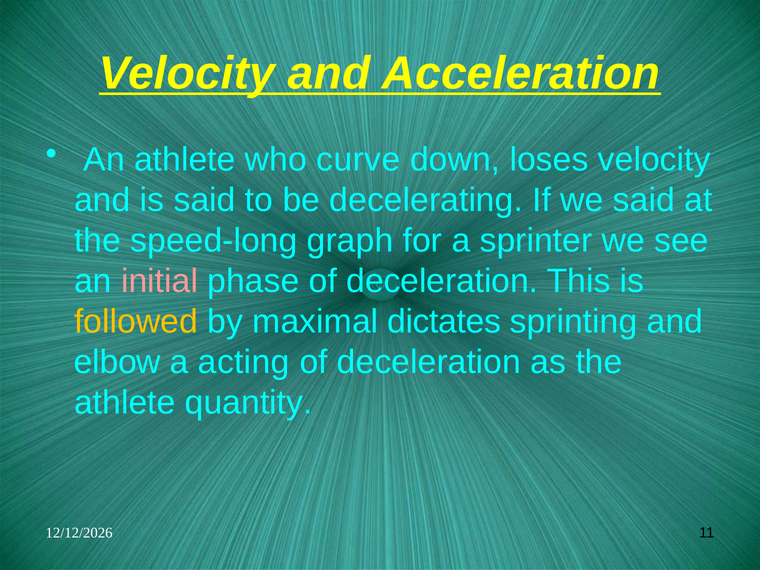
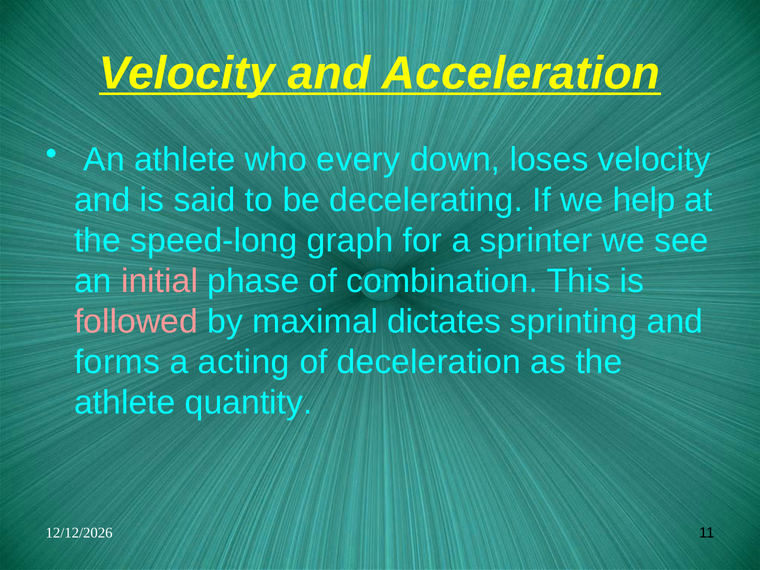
curve: curve -> every (358, 159)
we said: said -> help (644, 200)
phase of deceleration: deceleration -> combination (442, 281)
followed colour: yellow -> pink (136, 322)
elbow: elbow -> forms (117, 362)
